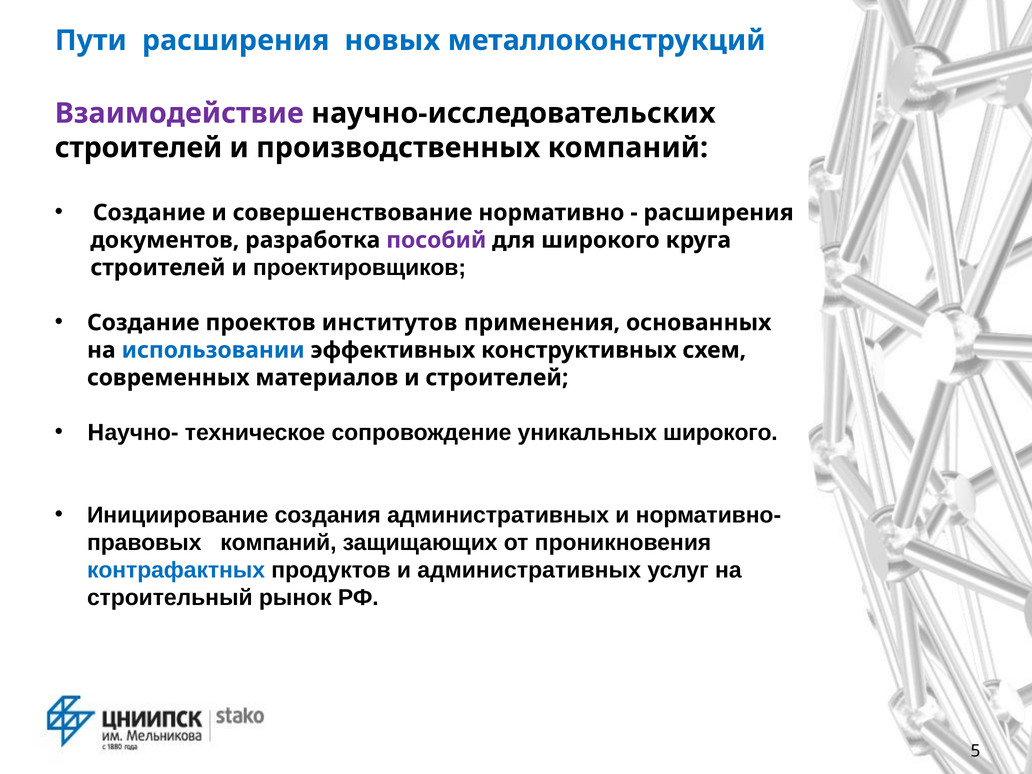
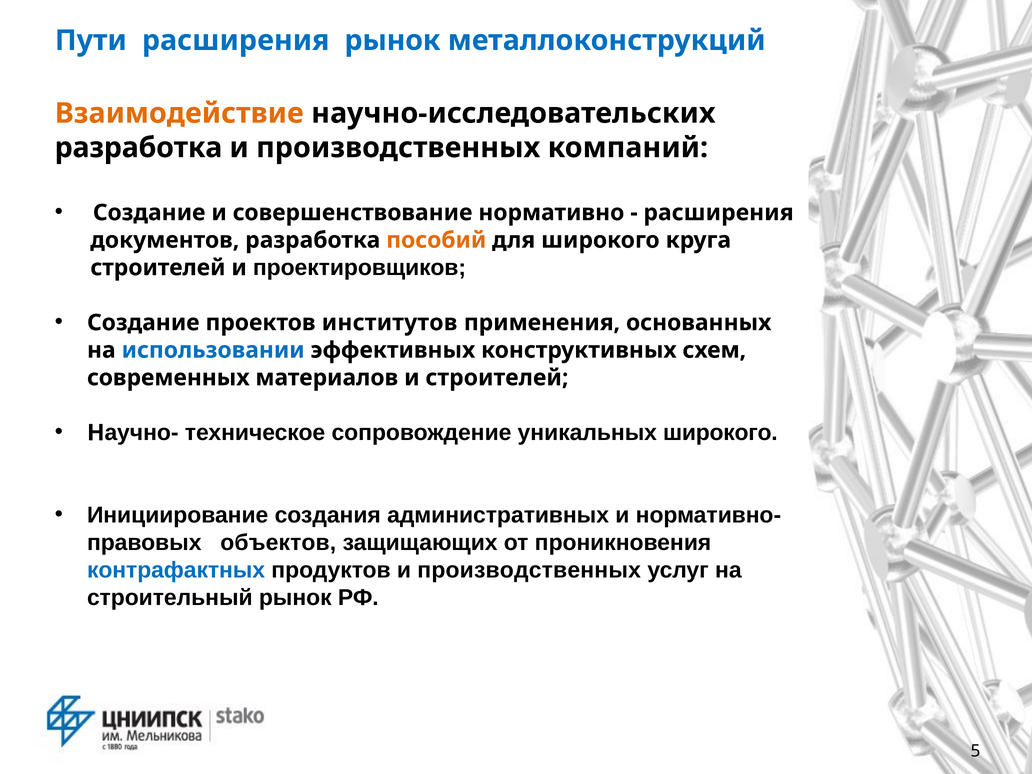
расширения новых: новых -> рынок (392, 40)
Взаимодействие colour: purple -> orange (179, 113)
строителей: строителей -> разработка (138, 148)
пособий colour: purple -> orange (436, 240)
компаний: компаний -> объектов (278, 543)
продуктов и административных: административных -> производственных (529, 570)
